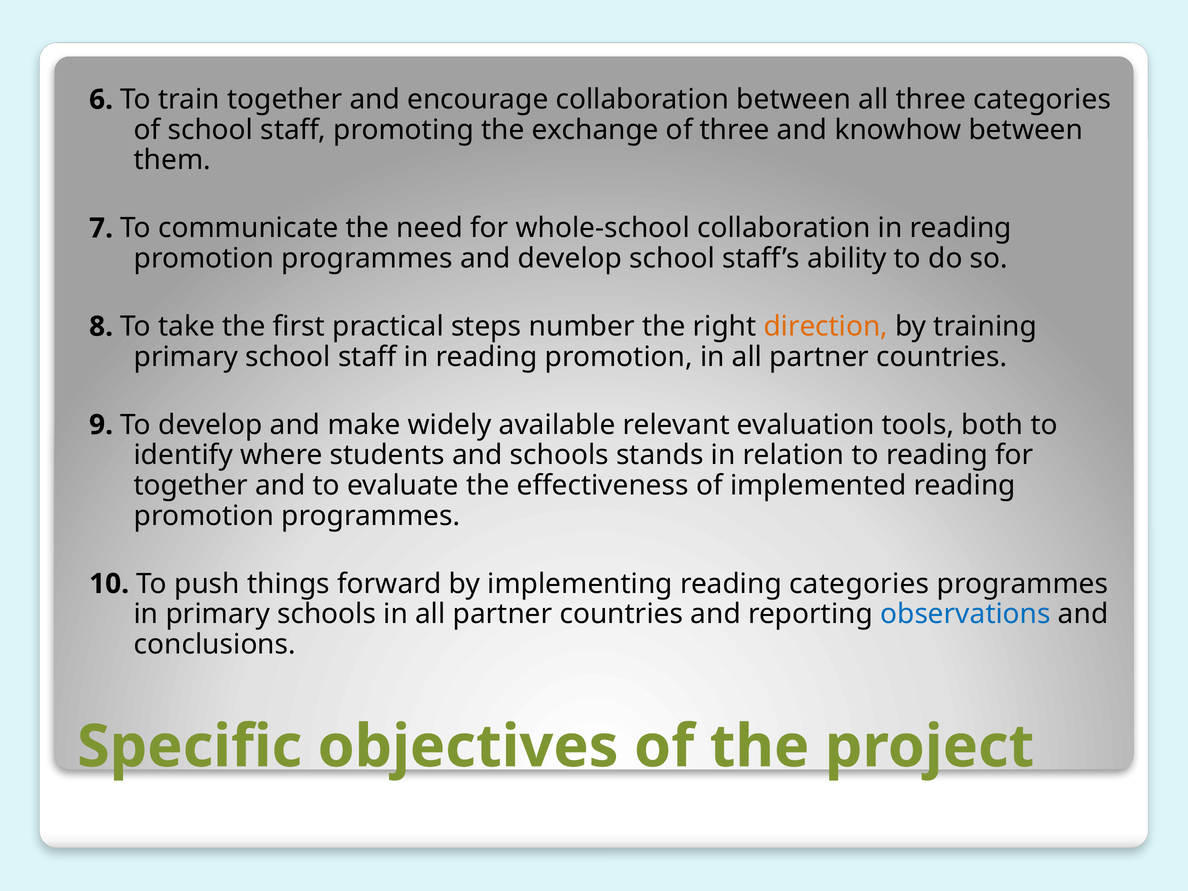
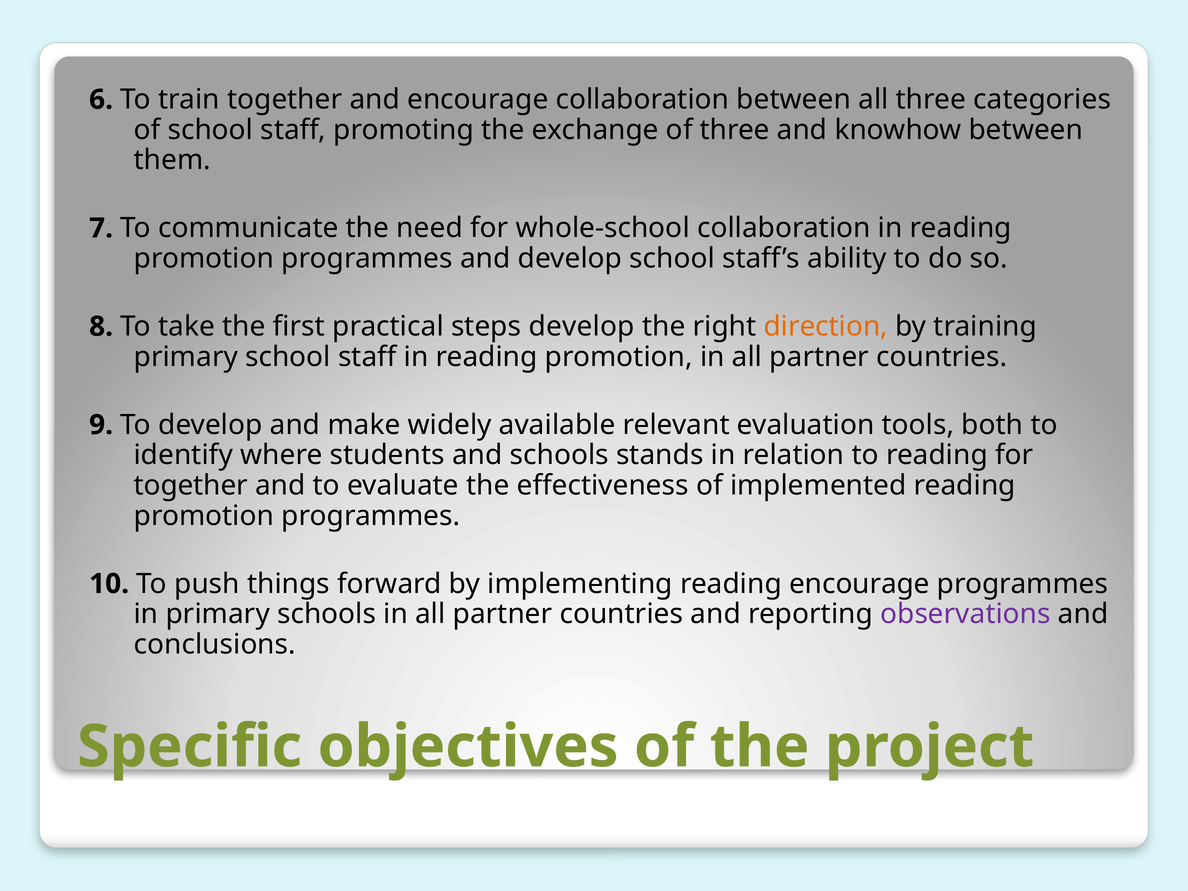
steps number: number -> develop (582, 327)
reading categories: categories -> encourage (859, 584)
observations colour: blue -> purple (965, 614)
